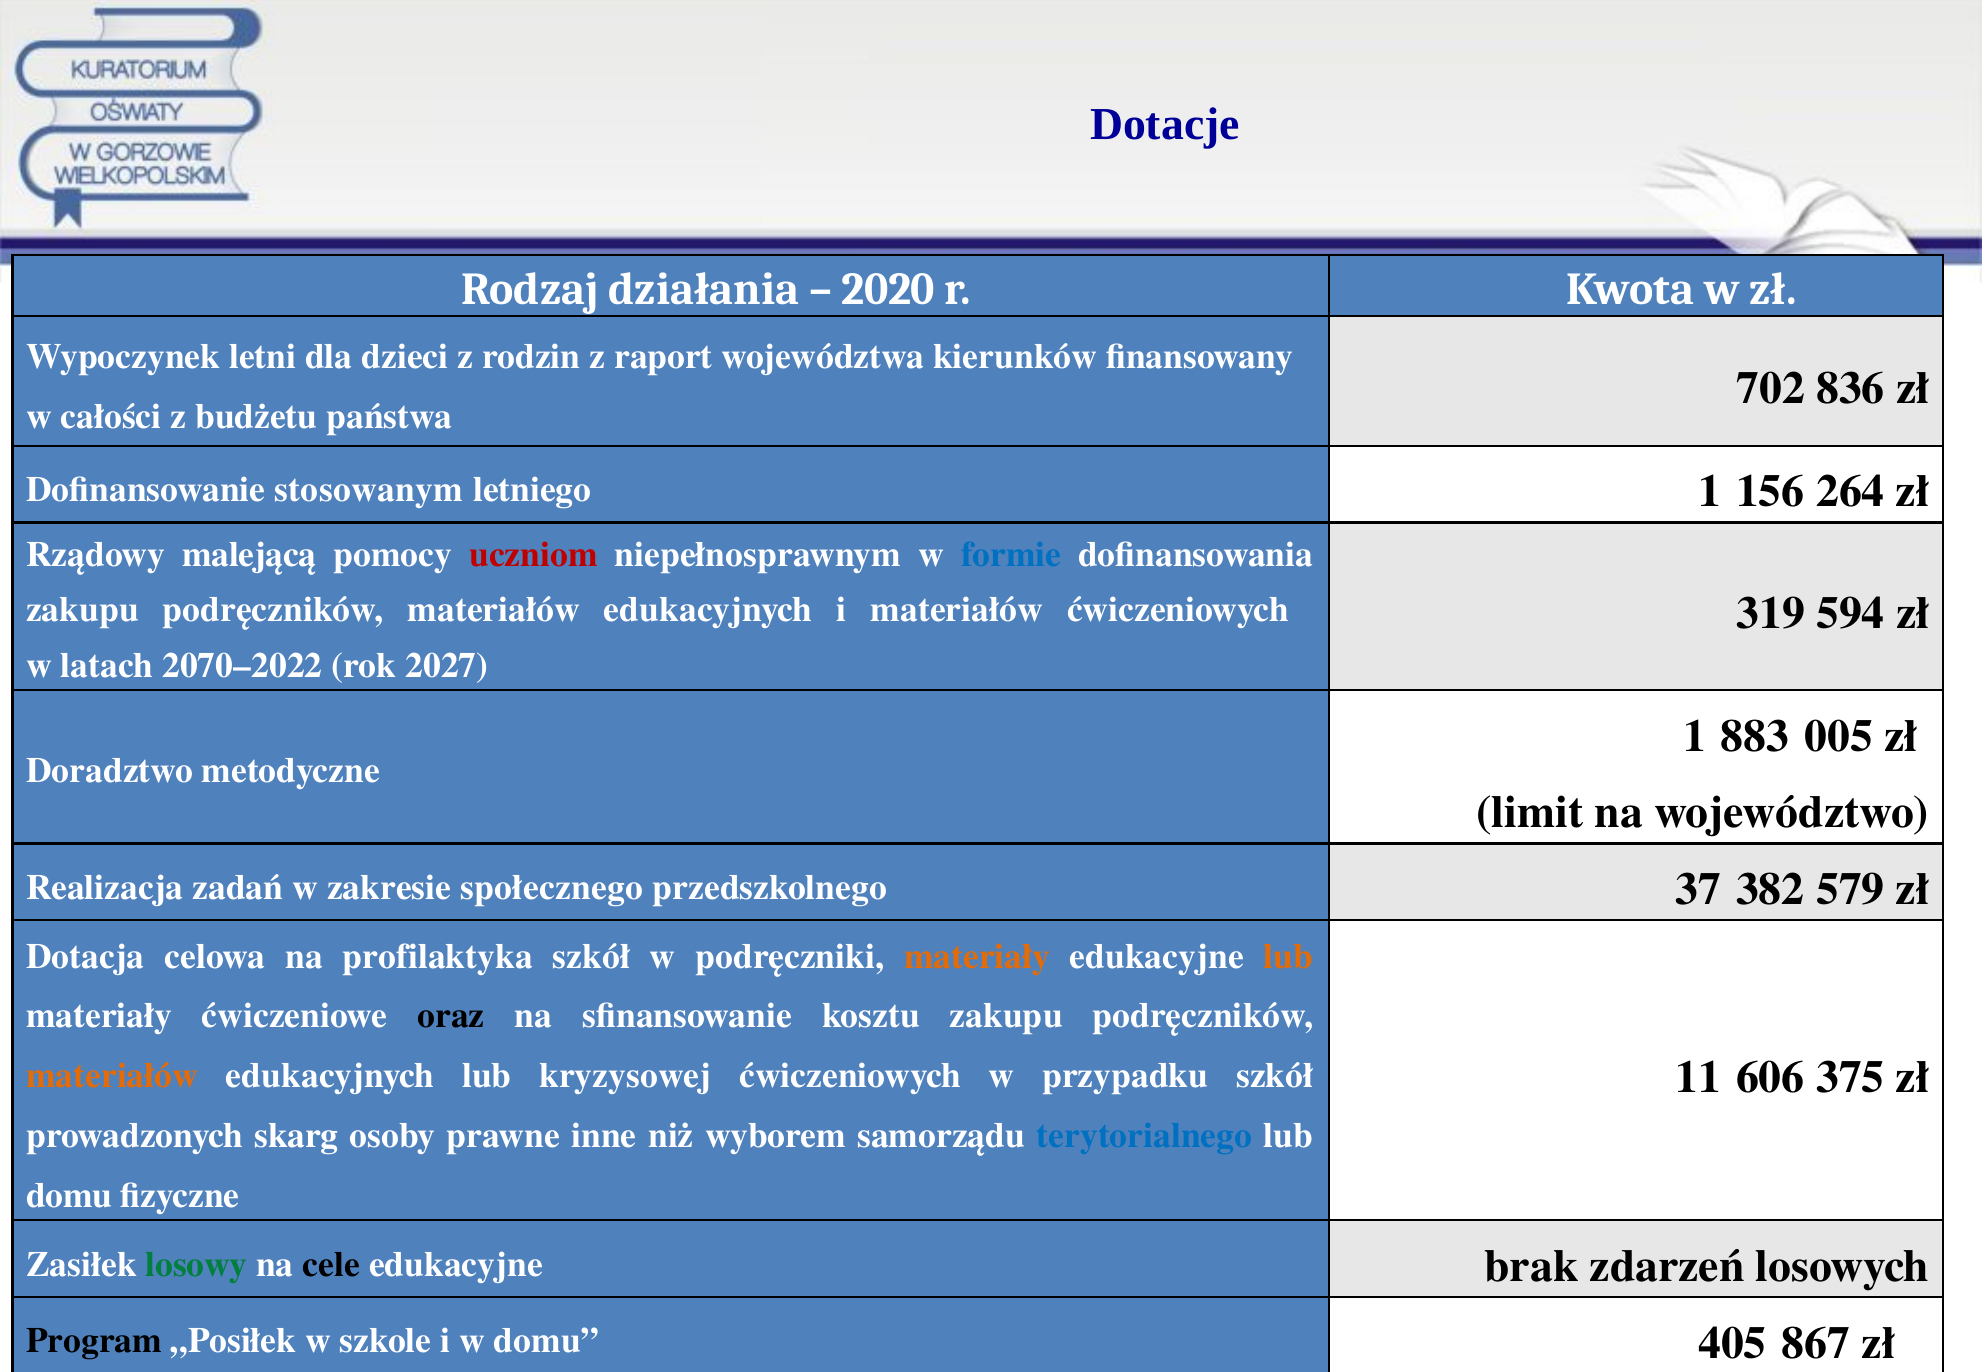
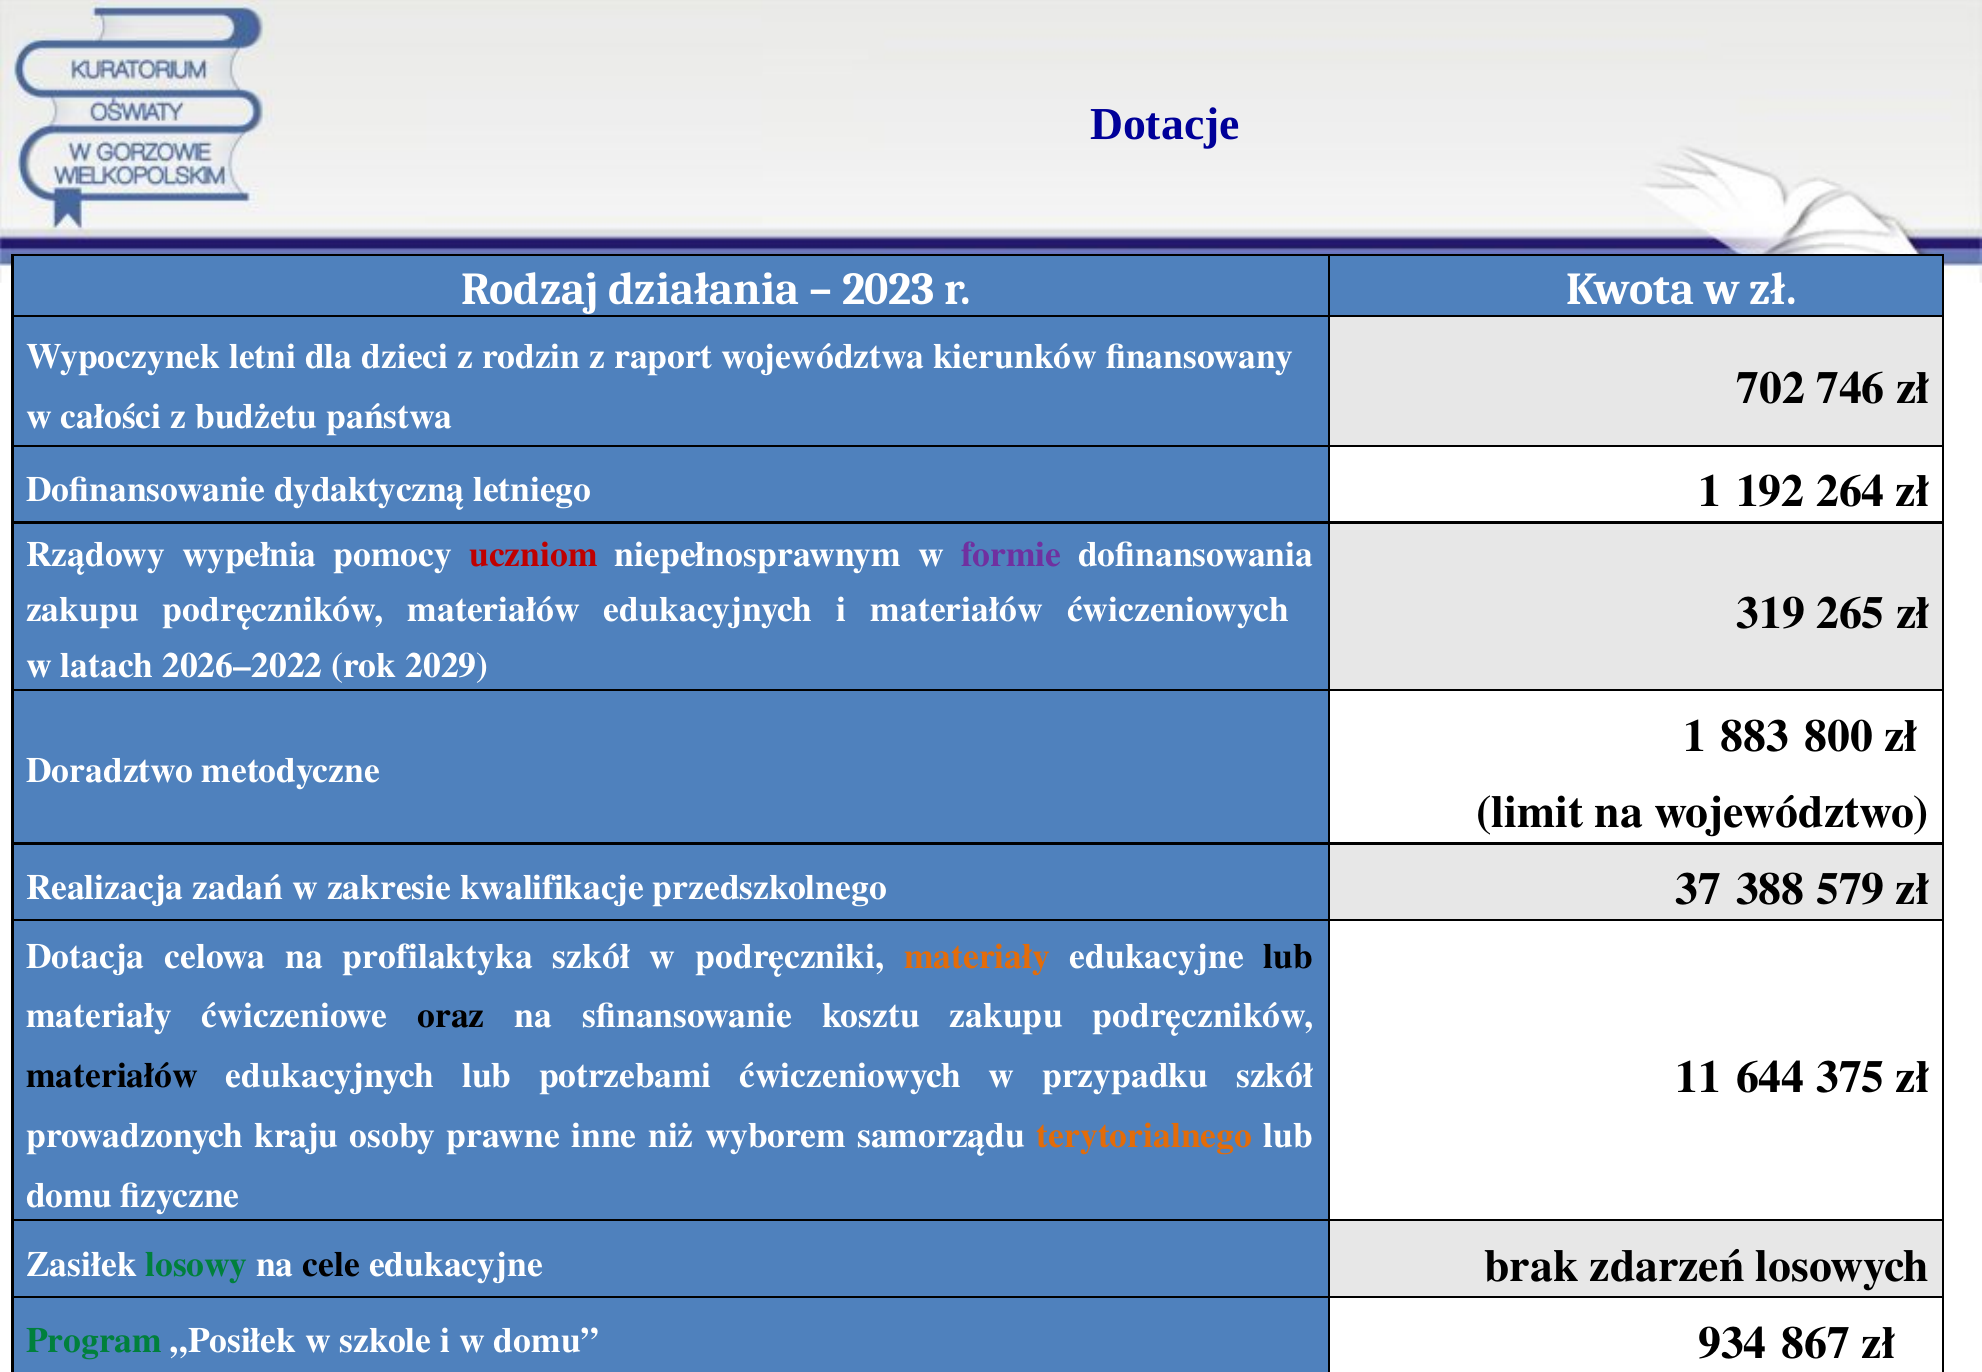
2020: 2020 -> 2023 (888, 289)
836: 836 -> 746 (1850, 388)
stosowanym: stosowanym -> dydaktyczną (369, 490)
156: 156 -> 192 (1770, 492)
malejącą: malejącą -> wypełnia (250, 554)
formie colour: blue -> purple (1011, 554)
594: 594 -> 265 (1850, 614)
2070–2022: 2070–2022 -> 2026–2022 (243, 666)
2027: 2027 -> 2029 (447, 666)
005: 005 -> 800 (1839, 736)
społecznego: społecznego -> kwalifikacje (552, 888)
382: 382 -> 388 (1770, 890)
lub colour: orange -> black (1289, 956)
606: 606 -> 644 (1770, 1078)
materiałów colour: orange -> black (112, 1076)
kryzysowej: kryzysowej -> potrzebami (625, 1076)
skarg: skarg -> kraju (297, 1136)
terytorialnego colour: blue -> orange (1145, 1136)
Program colour: black -> green (94, 1341)
405: 405 -> 934 (1733, 1343)
